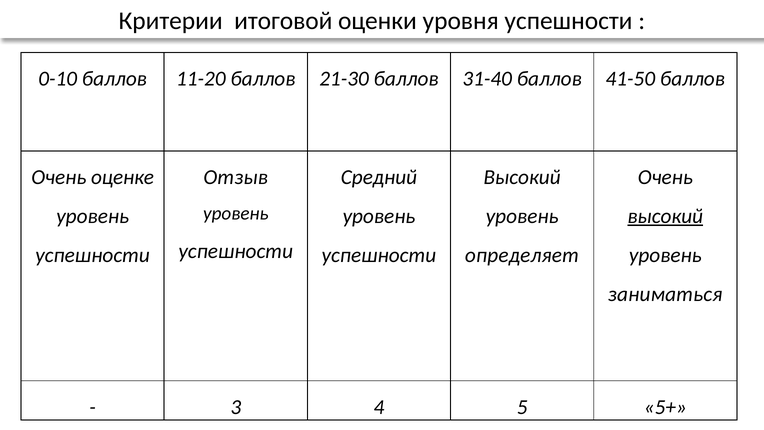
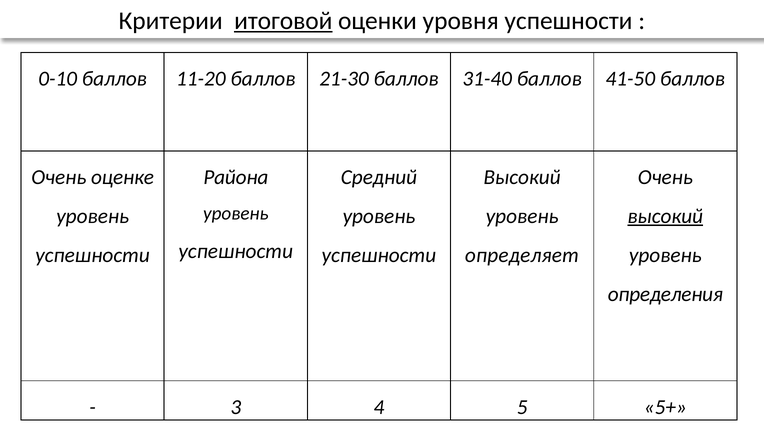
итоговой underline: none -> present (283, 21)
Отзыв: Отзыв -> Района (236, 177)
заниматься: заниматься -> определения (665, 294)
